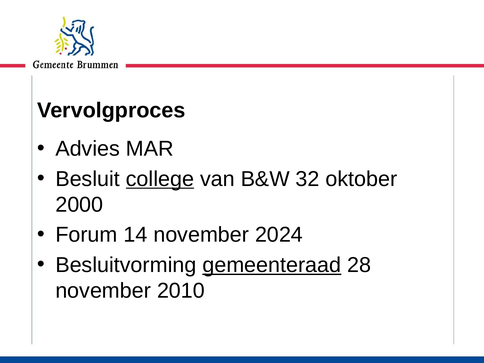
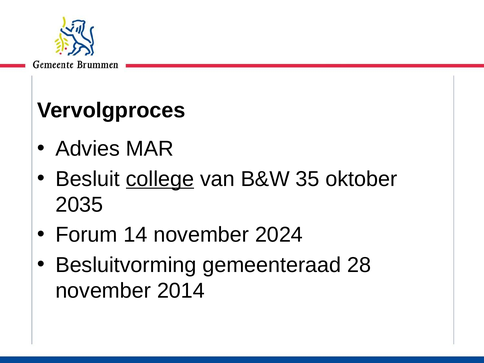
32: 32 -> 35 (308, 179)
2000: 2000 -> 2035 (79, 205)
gemeenteraad underline: present -> none (272, 265)
2010: 2010 -> 2014 (181, 291)
